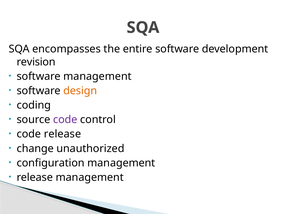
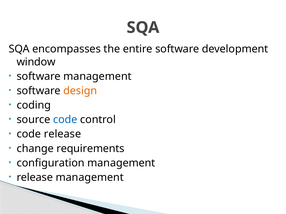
revision: revision -> window (36, 62)
code colour: purple -> blue (65, 120)
unauthorized: unauthorized -> requirements (90, 149)
